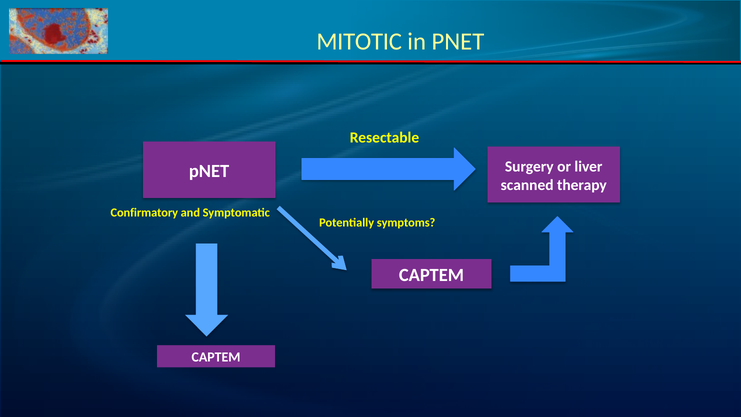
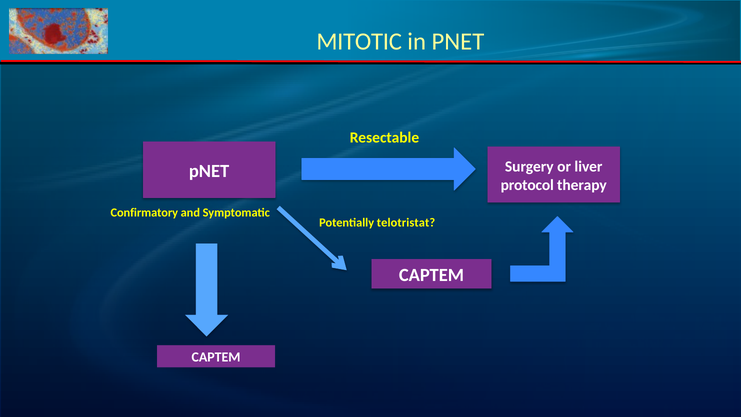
scanned: scanned -> protocol (527, 185)
symptoms: symptoms -> telotristat (406, 223)
